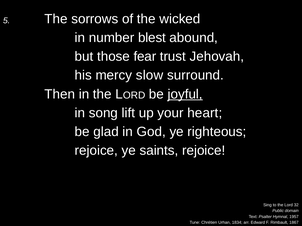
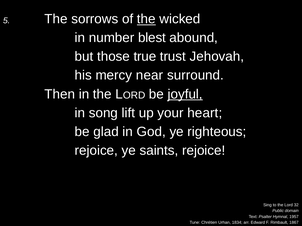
the underline: none -> present (146, 19)
fear: fear -> true (145, 57)
slow: slow -> near (150, 75)
